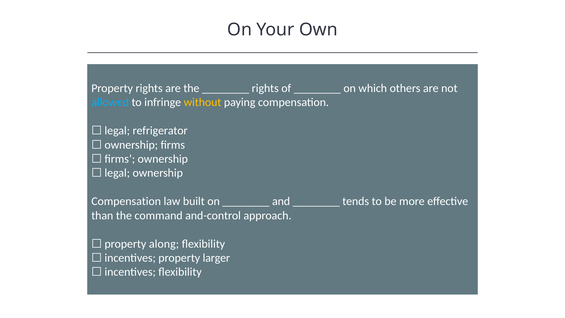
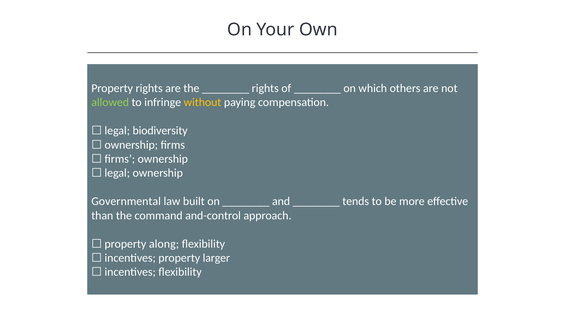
allowed colour: light blue -> light green (110, 102)
refrigerator: refrigerator -> biodiversity (160, 131)
Compensation: Compensation -> Governmental (126, 201)
